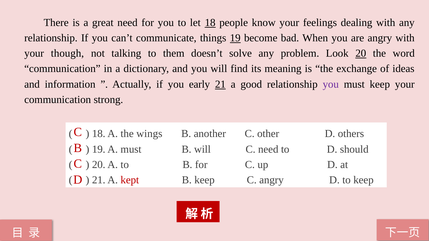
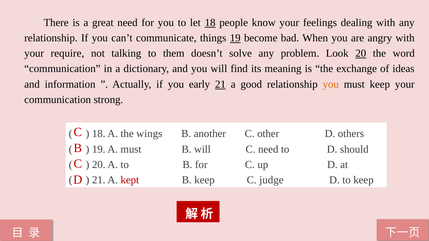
though: though -> require (67, 53)
you colour: purple -> orange (331, 84)
C angry: angry -> judge (271, 180)
